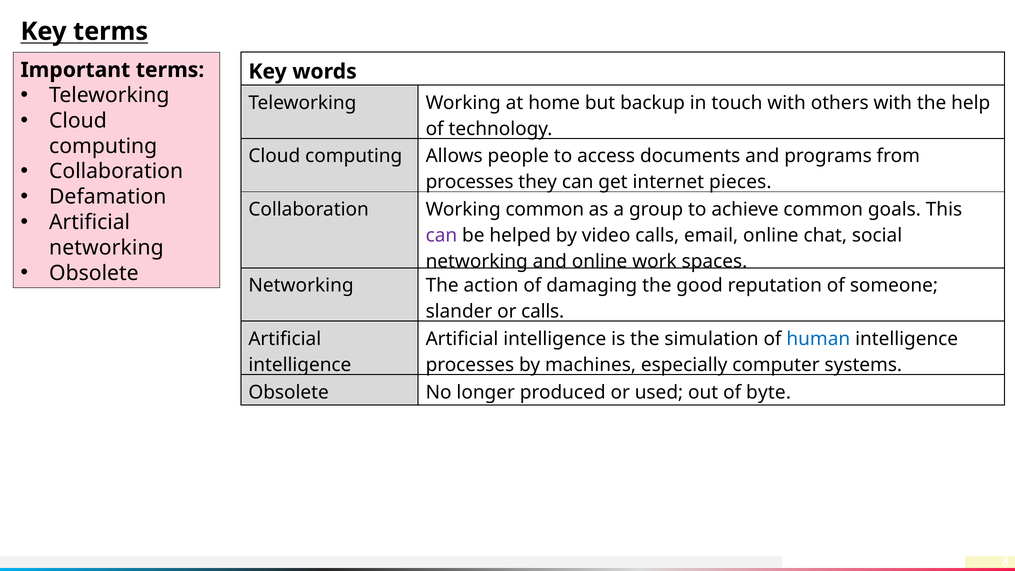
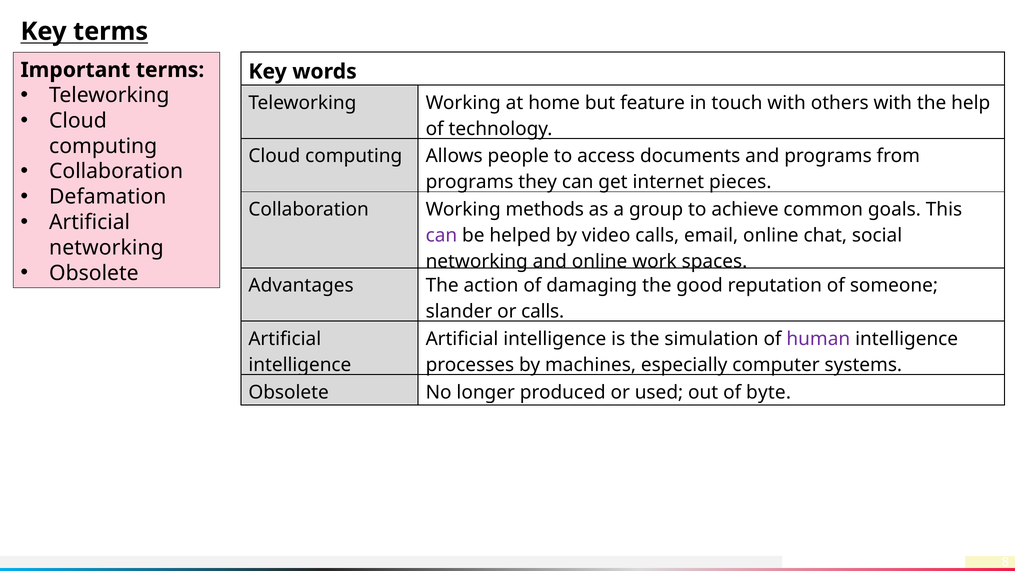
backup: backup -> feature (653, 103)
processes: processes -> programs (470, 182)
Working common: common -> methods (545, 210)
Networking: Networking -> Advantages (301, 286)
human colour: blue -> purple (818, 339)
